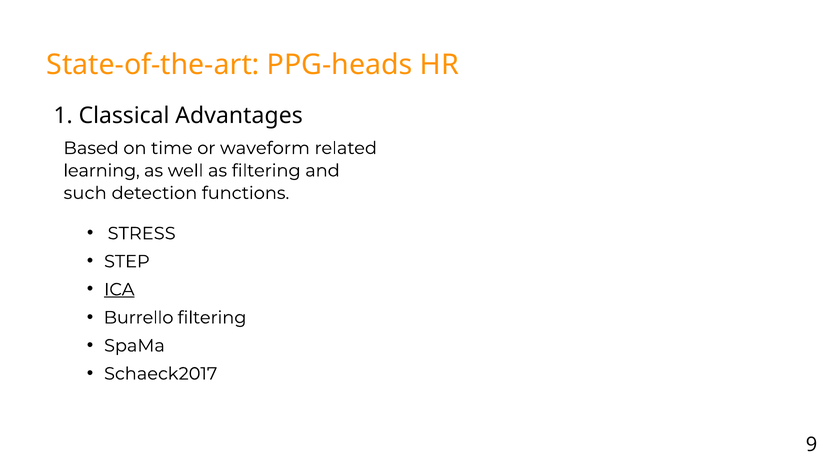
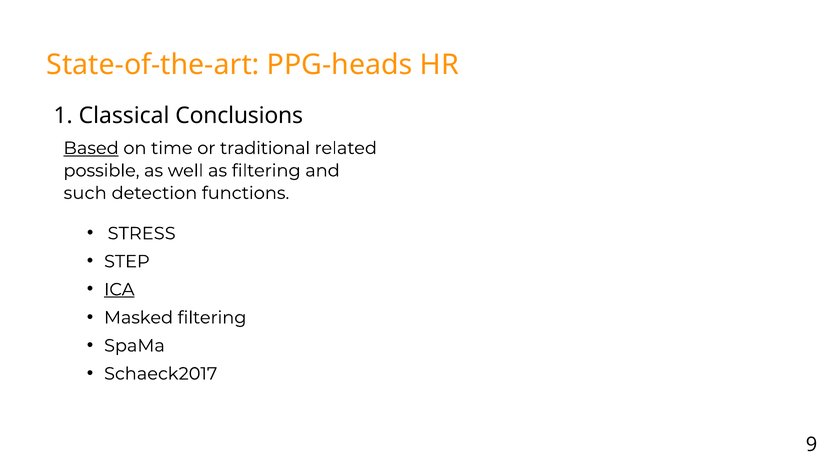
Advantages: Advantages -> Conclusions (239, 116)
Based underline: none -> present (91, 148)
waveform: waveform -> traditional (265, 148)
learning: learning -> possible (101, 171)
Burrello: Burrello -> Masked (139, 318)
